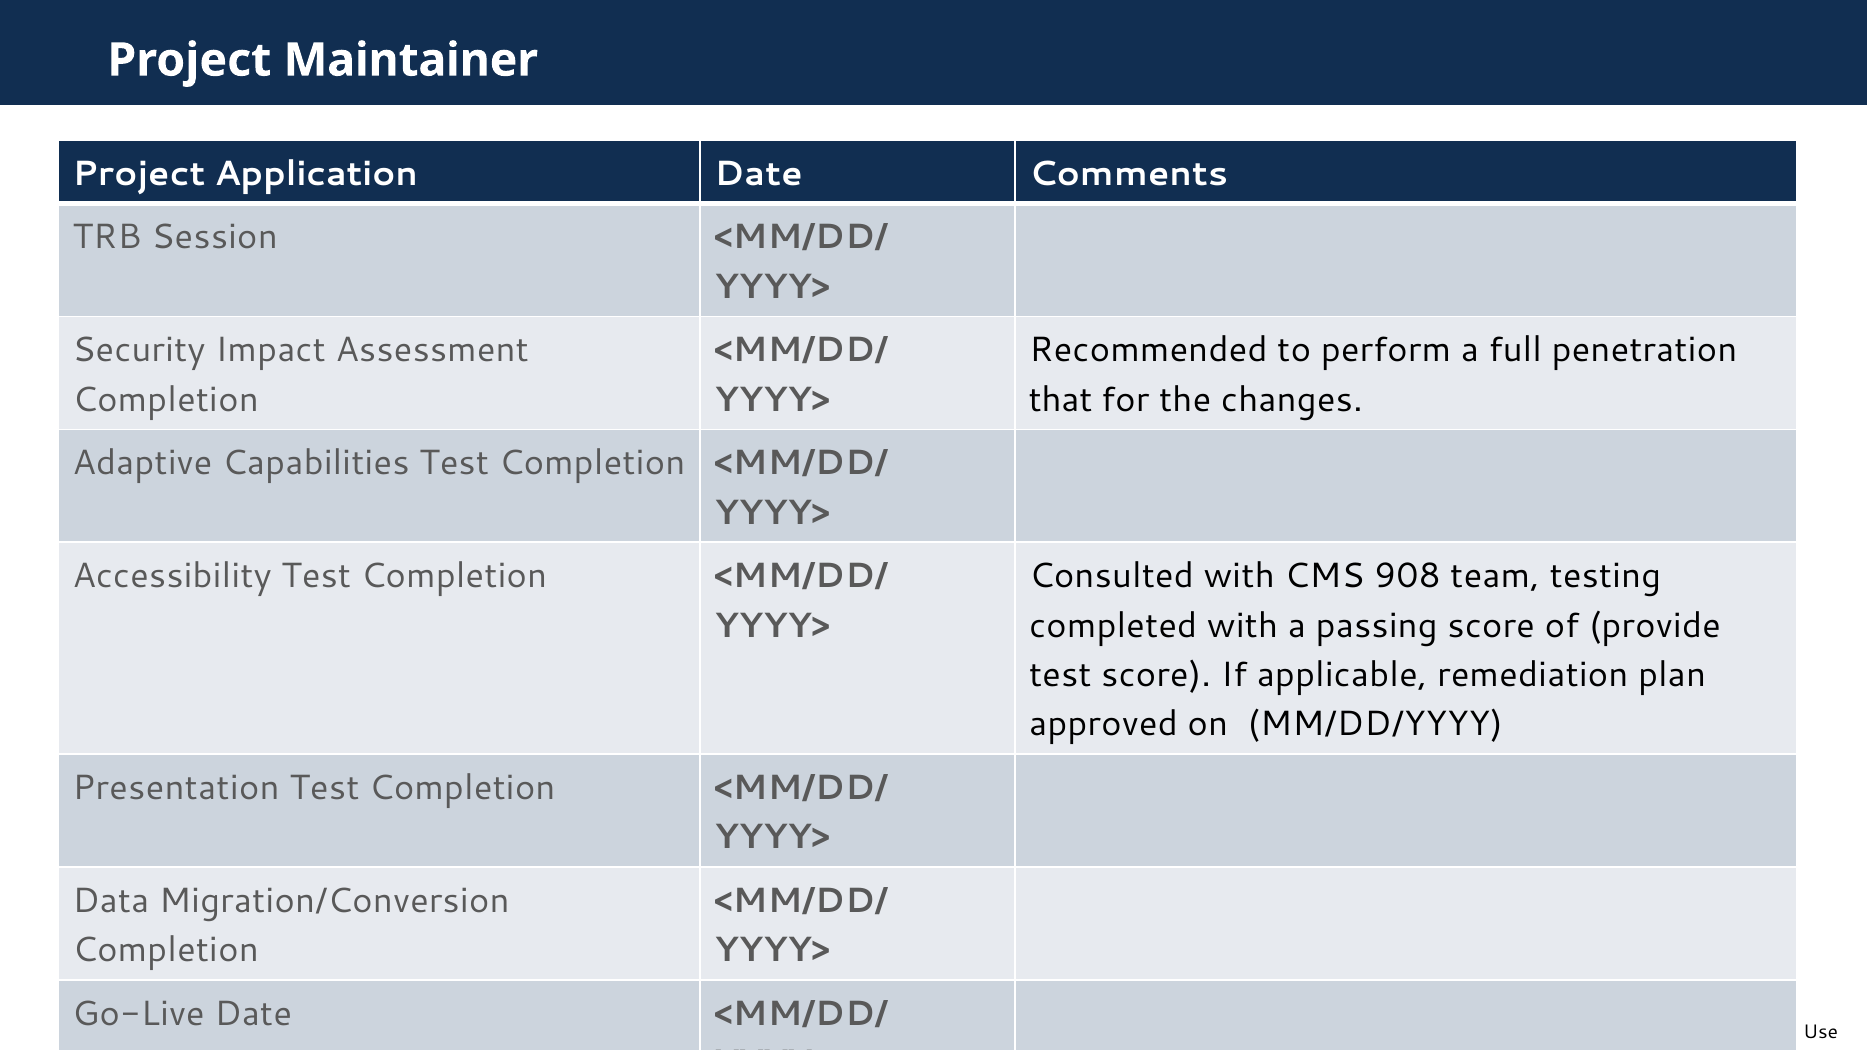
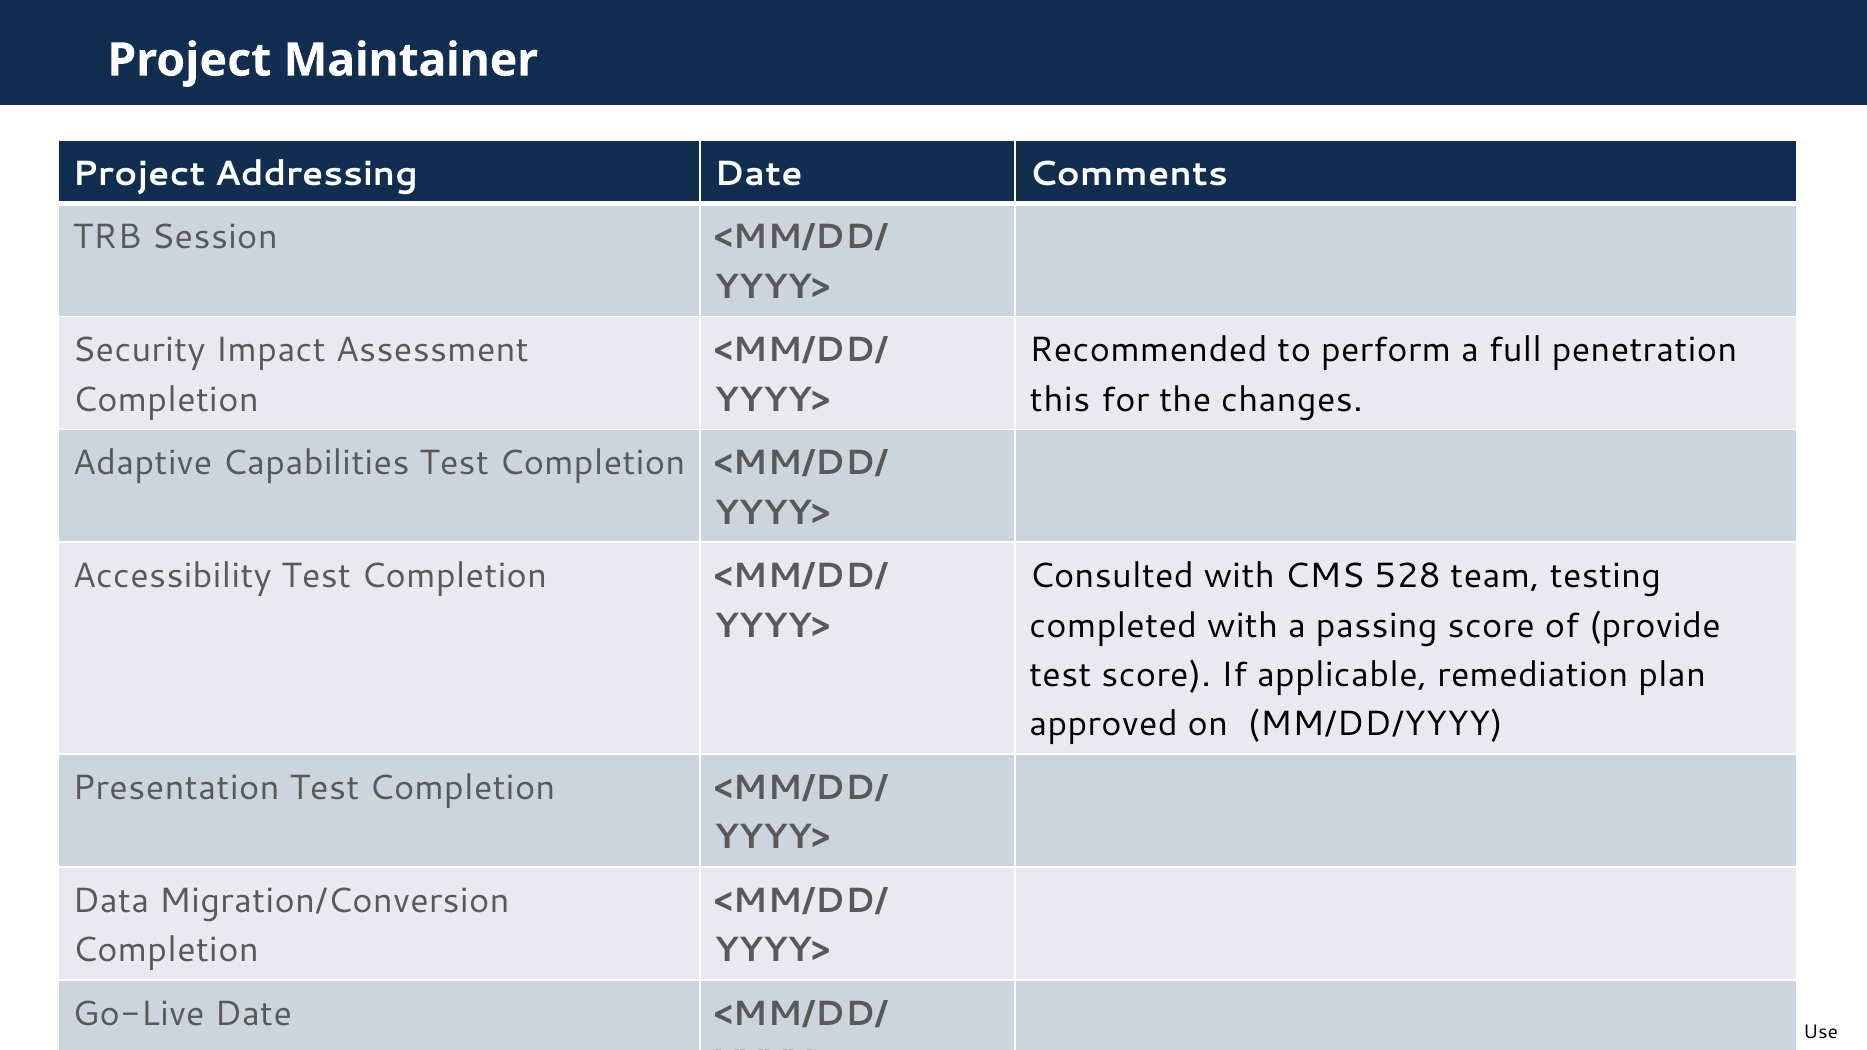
Application: Application -> Addressing (316, 174)
that: that -> this (1060, 400)
908: 908 -> 528 (1407, 576)
